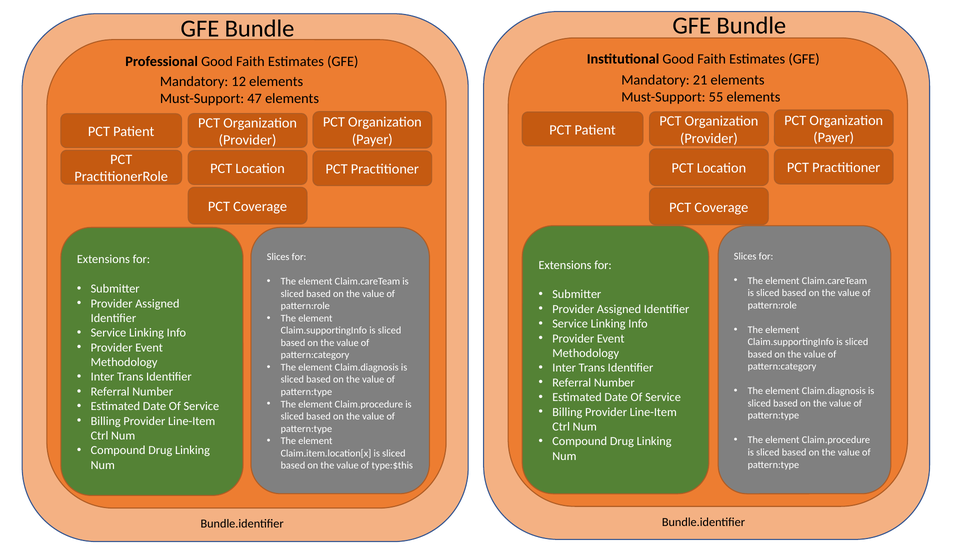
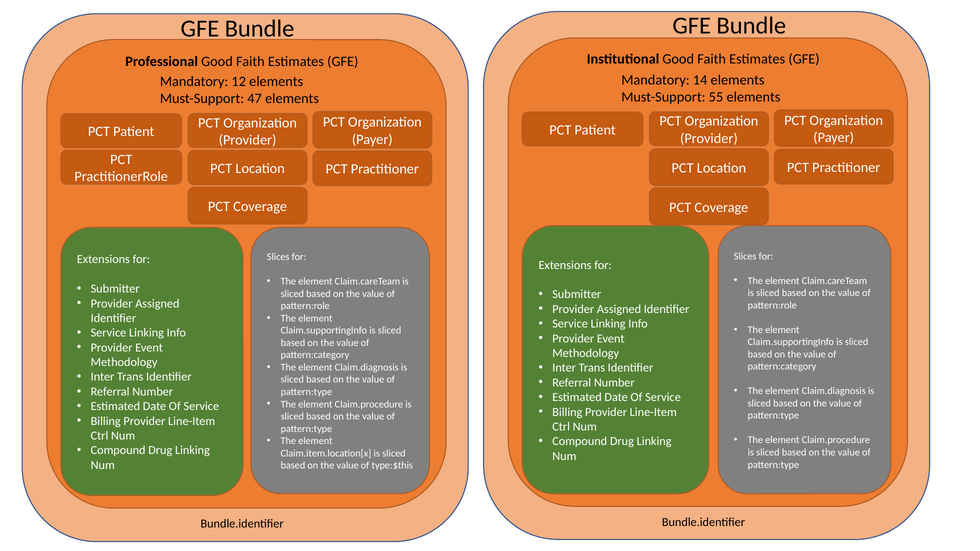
21: 21 -> 14 (700, 80)
